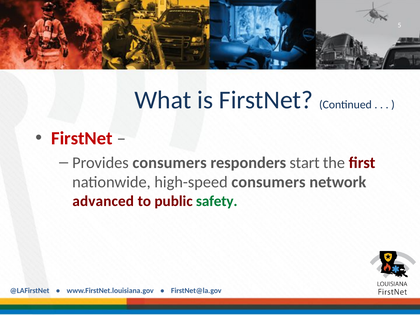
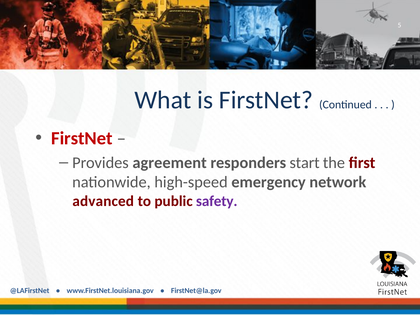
Provides consumers: consumers -> agreement (170, 163)
high-speed consumers: consumers -> emergency (269, 182)
safety colour: green -> purple (217, 201)
